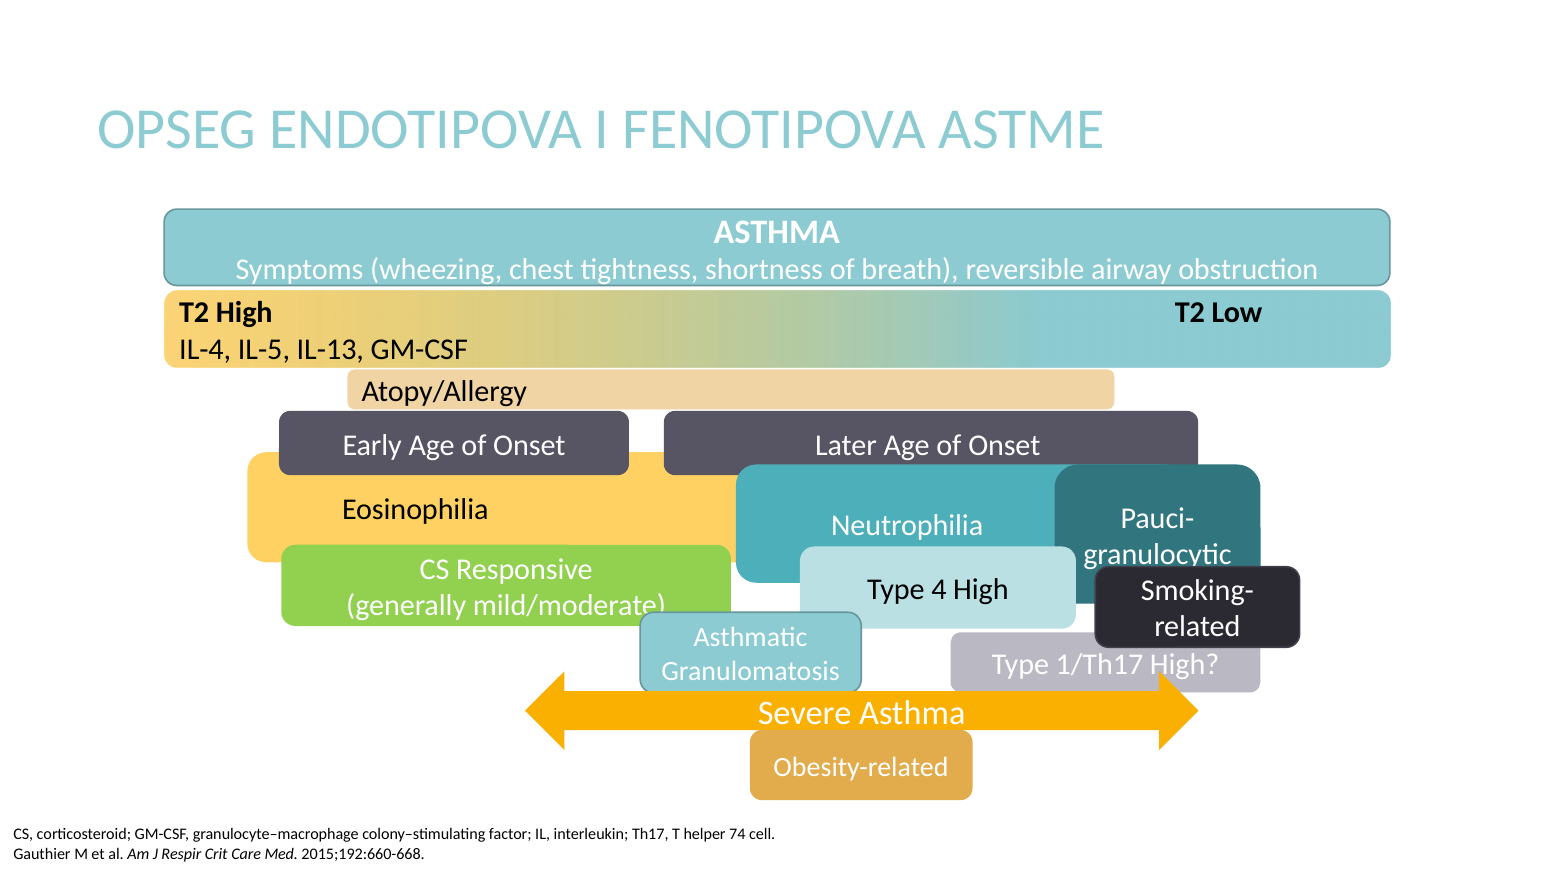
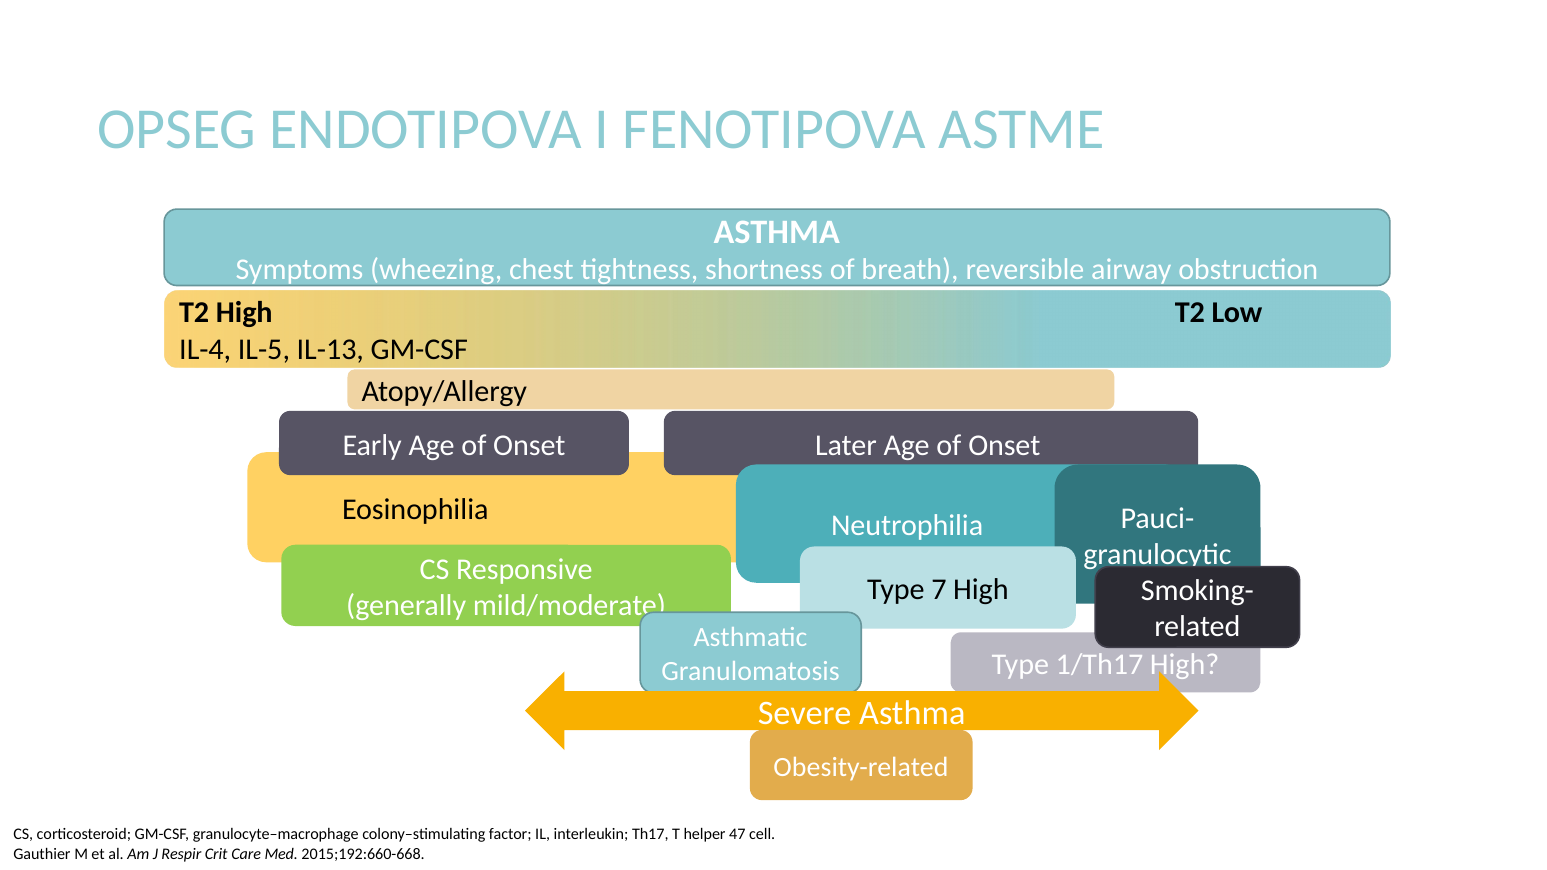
4: 4 -> 7 (939, 590)
74: 74 -> 47 (737, 835)
